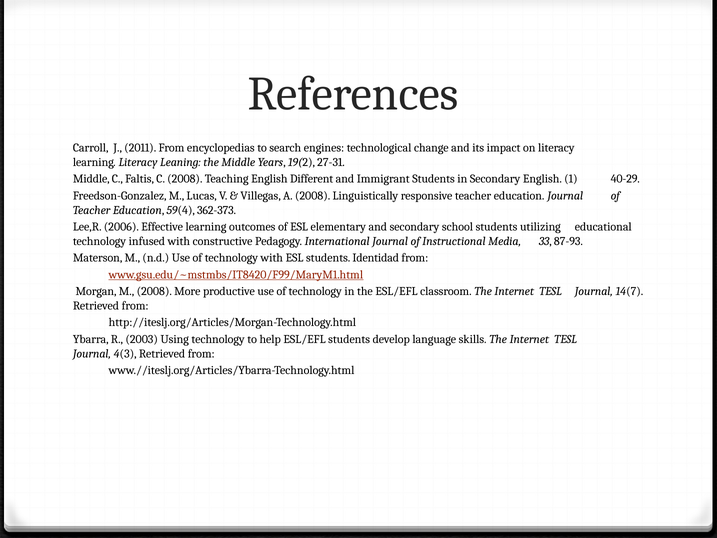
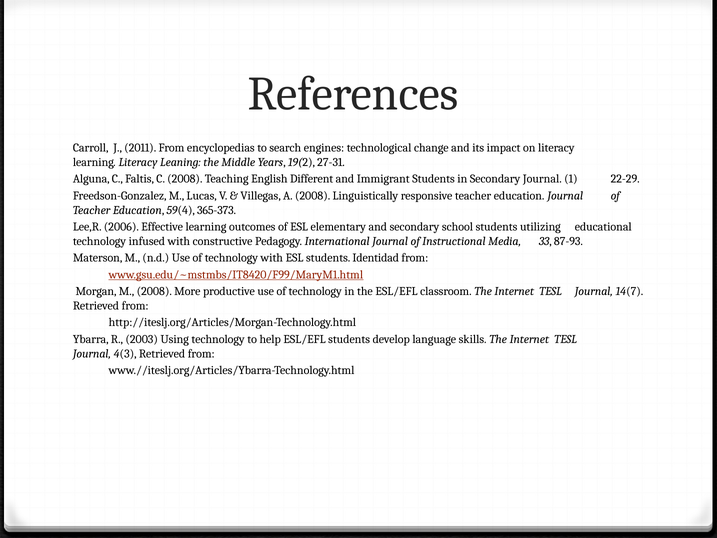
Middle: Middle -> Alguna (91, 179)
Secondary English: English -> Journal (542, 179)
40-29: 40-29 -> 22-29 (625, 179)
362-373: 362-373 -> 365-373 (217, 210)
